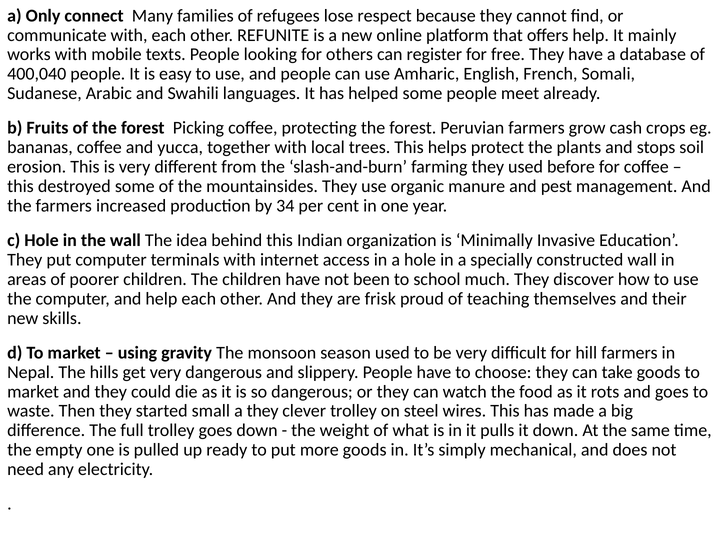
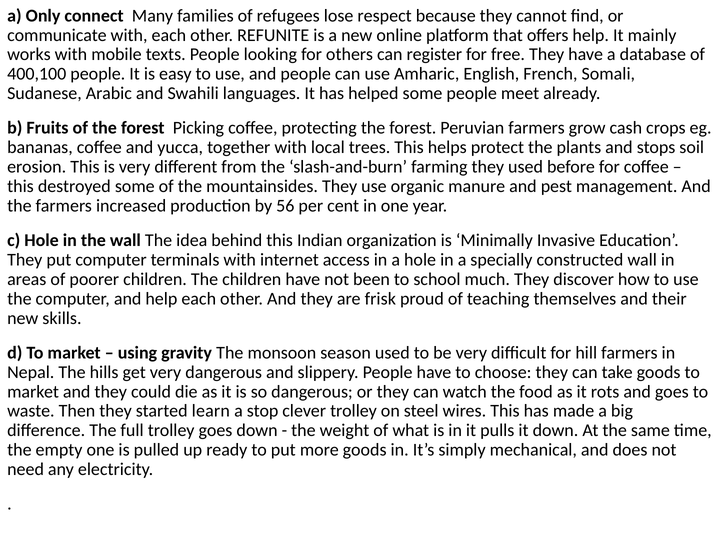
400,040: 400,040 -> 400,100 (37, 74)
34: 34 -> 56 (285, 206)
small: small -> learn (211, 411)
a they: they -> stop (263, 411)
